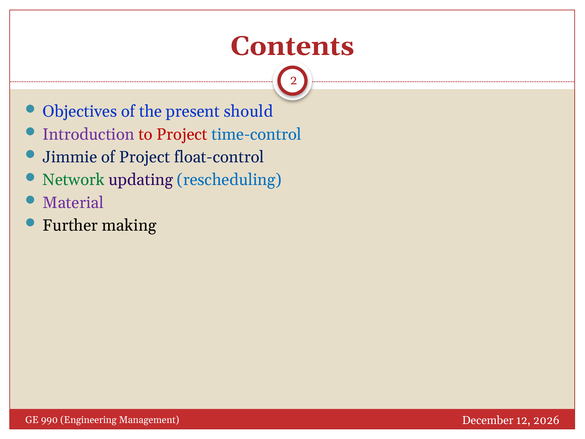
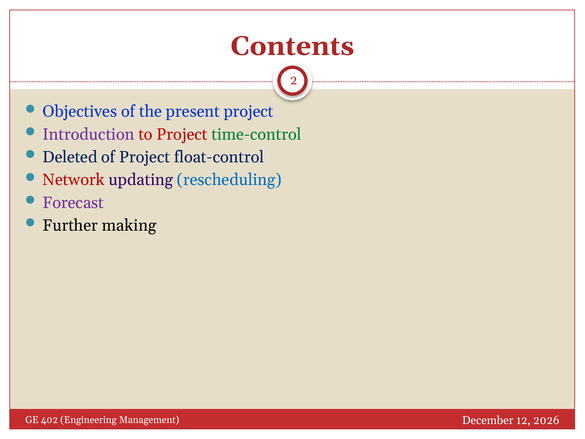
present should: should -> project (249, 111)
time-control colour: blue -> green (257, 134)
Jimmie: Jimmie -> Deleted (70, 157)
Network colour: green -> red (74, 180)
Material: Material -> Forecast (73, 203)
990: 990 -> 402 (49, 420)
